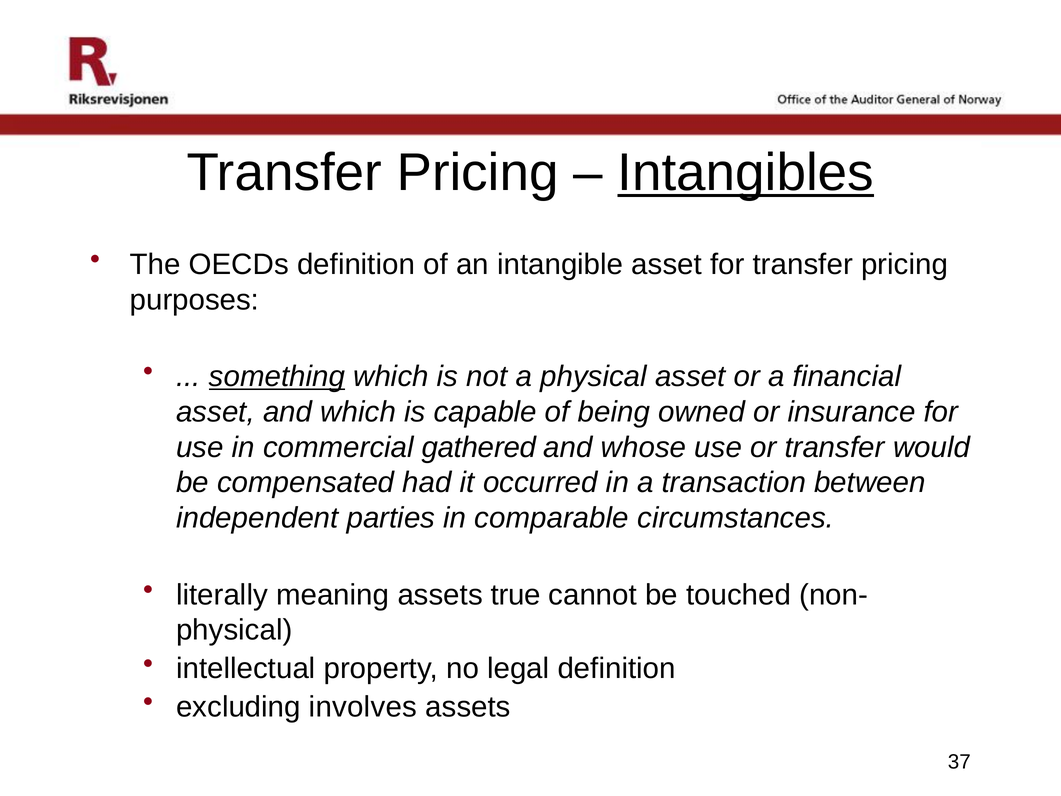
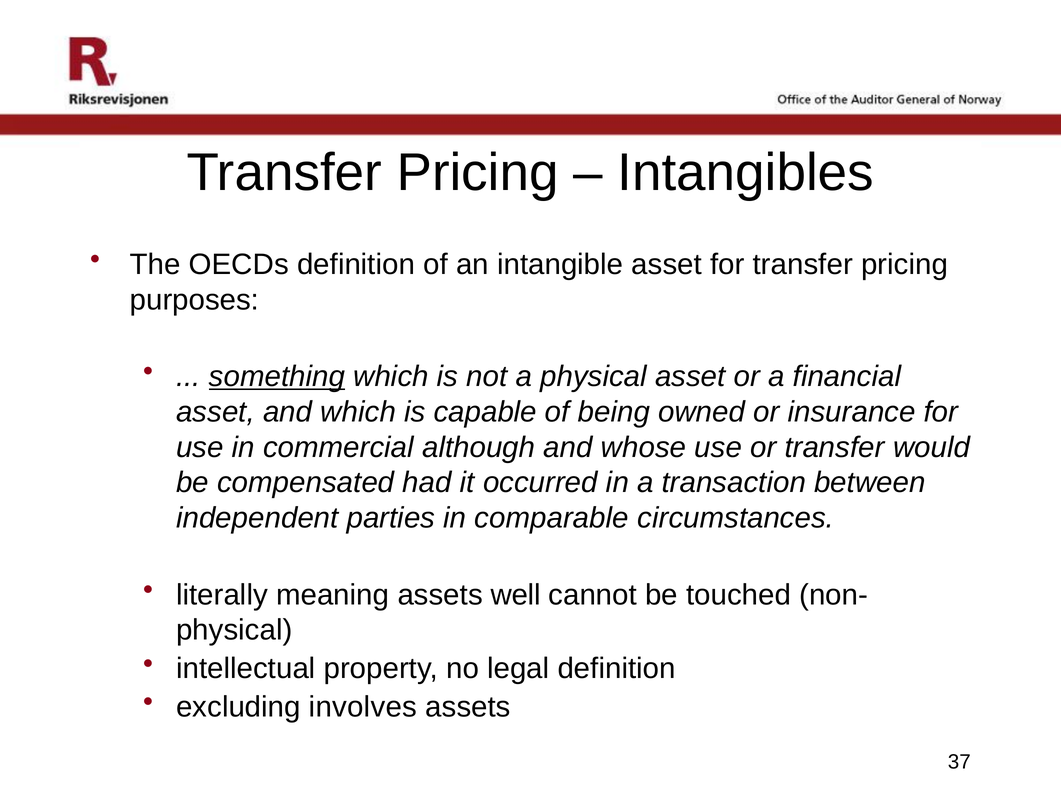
Intangibles underline: present -> none (746, 173)
gathered: gathered -> although (479, 447)
true: true -> well (516, 595)
